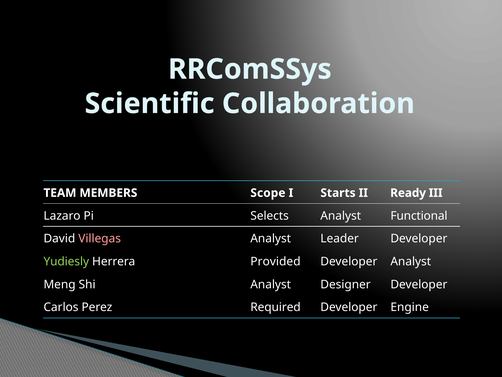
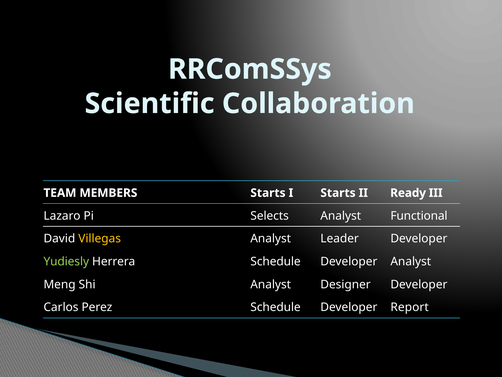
MEMBERS Scope: Scope -> Starts (268, 193)
Villegas colour: pink -> yellow (100, 238)
Herrera Provided: Provided -> Schedule (276, 261)
Perez Required: Required -> Schedule (276, 307)
Engine: Engine -> Report (410, 307)
